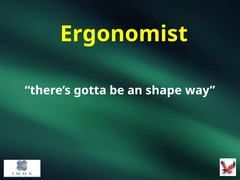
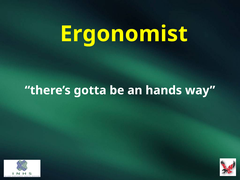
shape: shape -> hands (164, 90)
